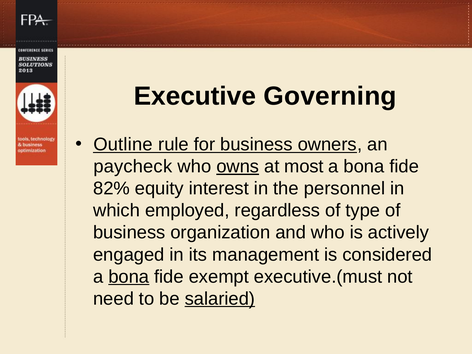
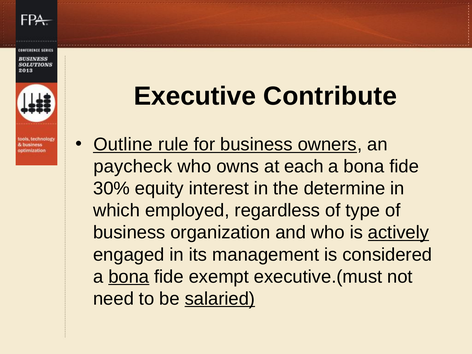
Governing: Governing -> Contribute (330, 96)
owns underline: present -> none (238, 166)
most: most -> each (304, 166)
82%: 82% -> 30% (112, 189)
personnel: personnel -> determine (345, 189)
actively underline: none -> present (399, 233)
